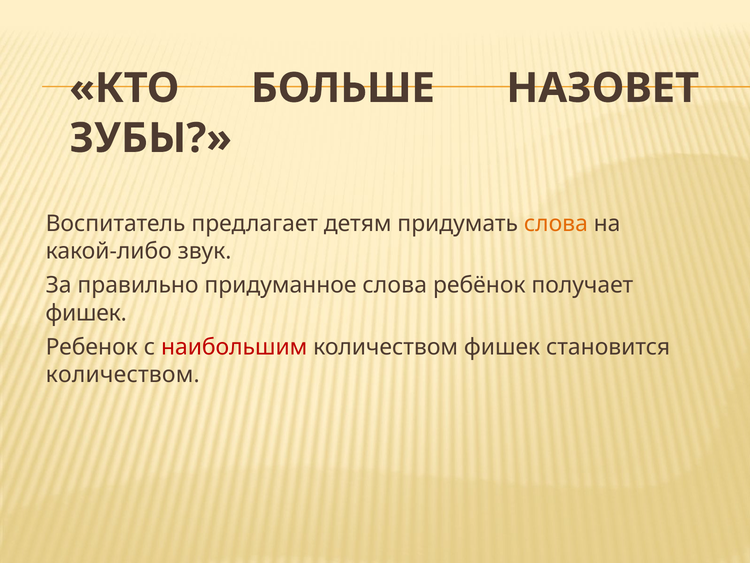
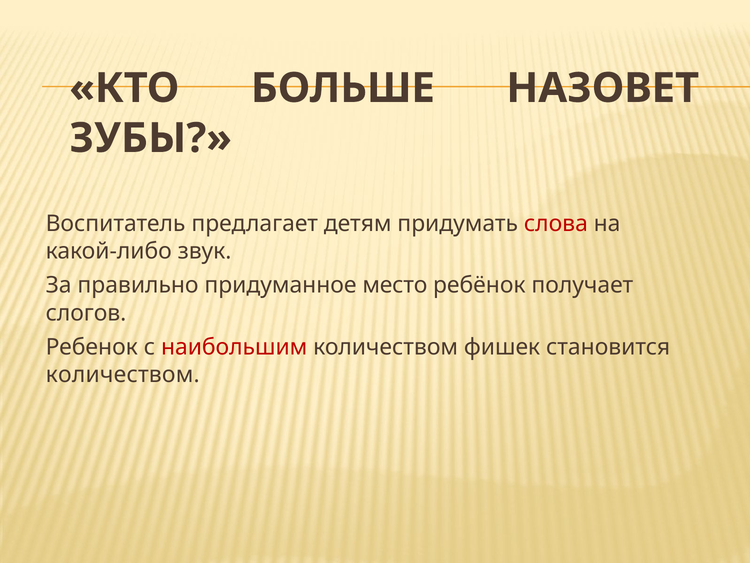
слова colour: orange -> red (556, 224)
придуманное слова: слова -> место (395, 285)
фишек: фишек -> слогов (86, 313)
